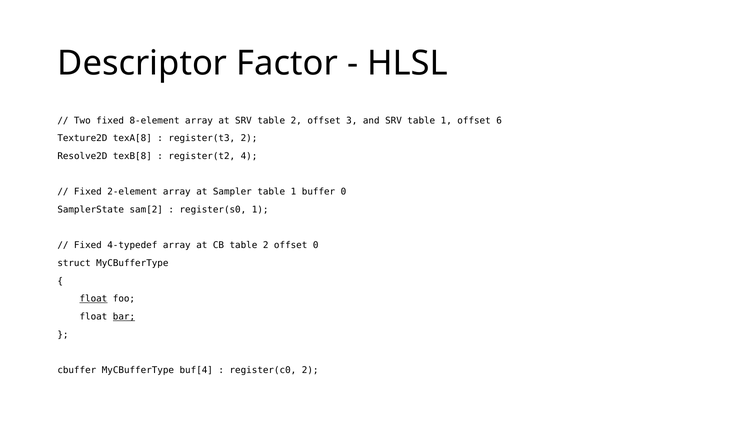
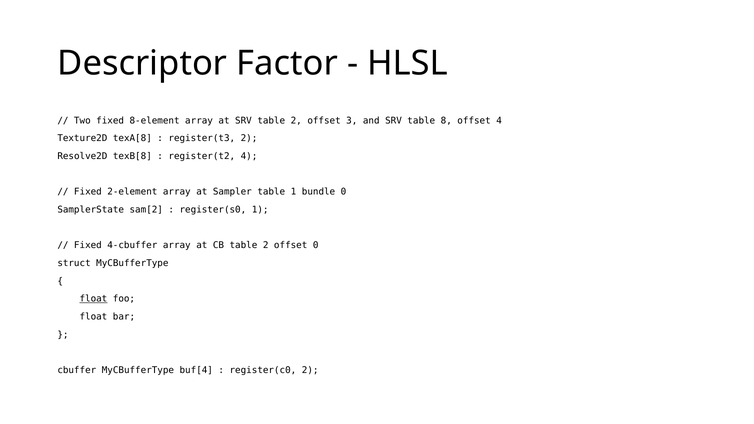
SRV table 1: 1 -> 8 (446, 121)
offset 6: 6 -> 4 (499, 121)
buffer: buffer -> bundle (319, 192)
4-typedef: 4-typedef -> 4-cbuffer (132, 245)
bar underline: present -> none (124, 317)
